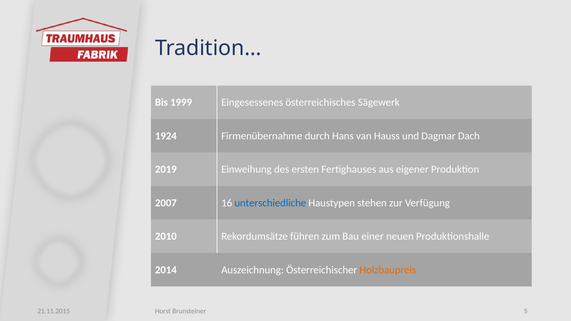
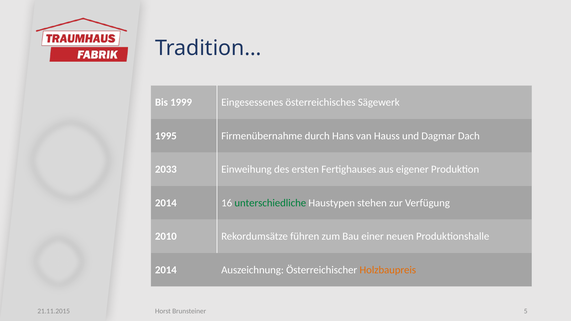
1924: 1924 -> 1995 (166, 136)
2019: 2019 -> 2033 (166, 169)
2007: 2007 -> 2014 (166, 203)
unterschiedliche colour: blue -> green (270, 203)
